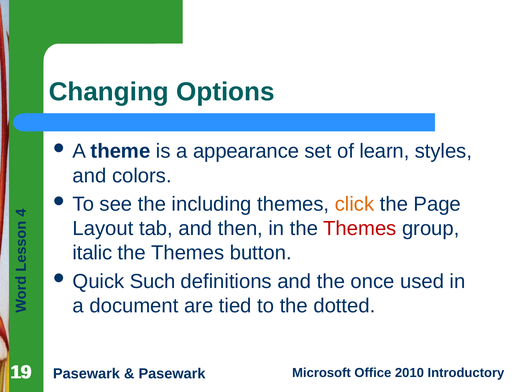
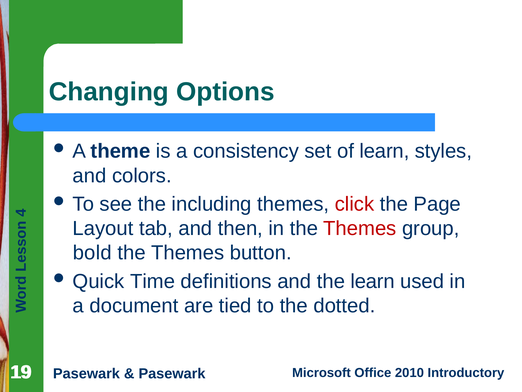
appearance: appearance -> consistency (246, 151)
click colour: orange -> red (355, 204)
italic: italic -> bold (92, 253)
Such: Such -> Time (153, 281)
the once: once -> learn (373, 281)
